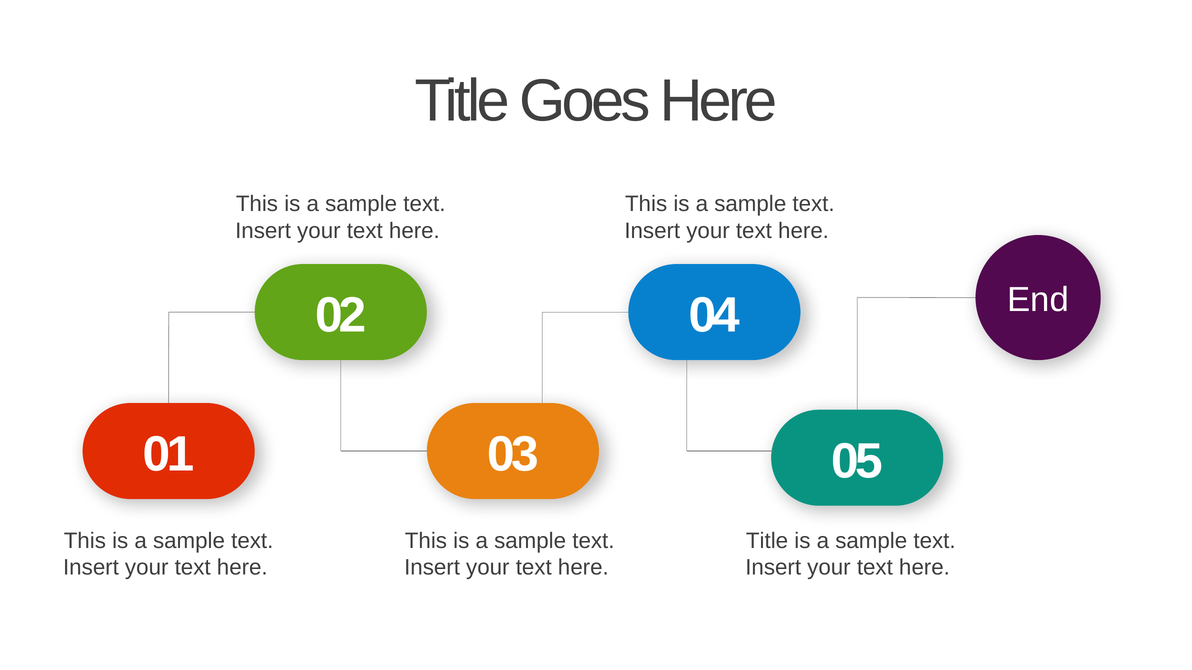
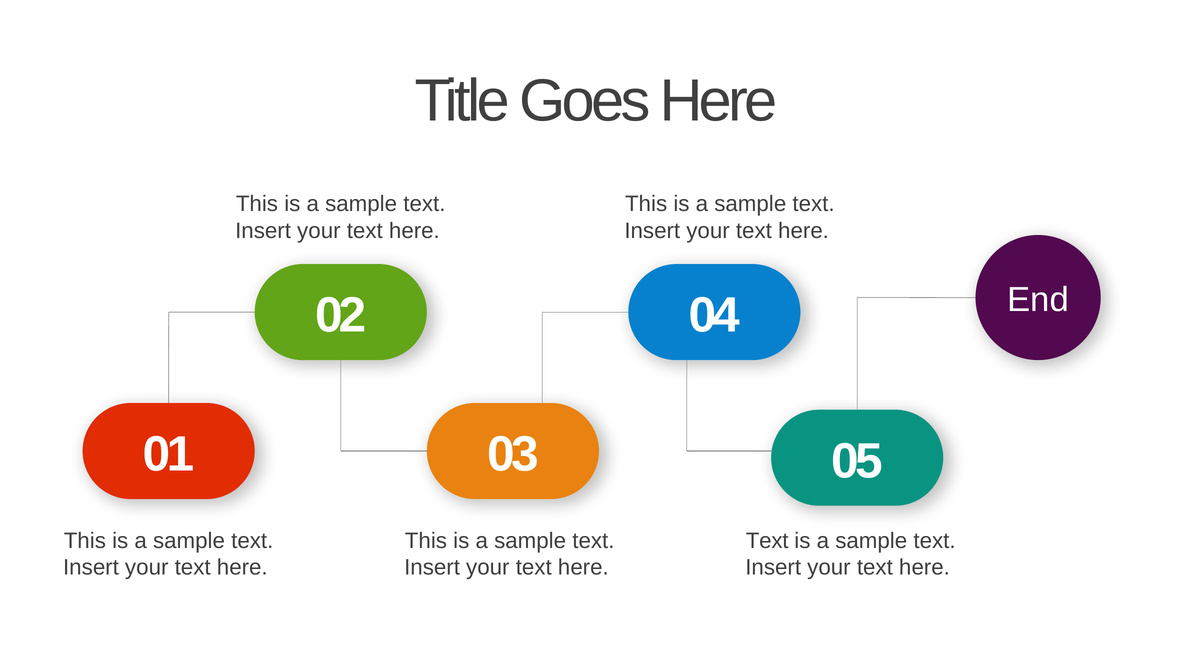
Title: Title -> Text (767, 541)
